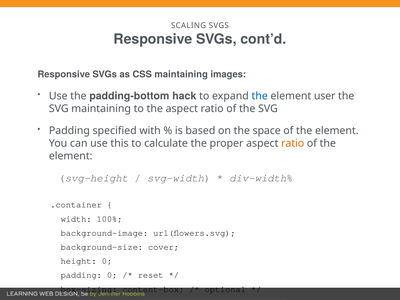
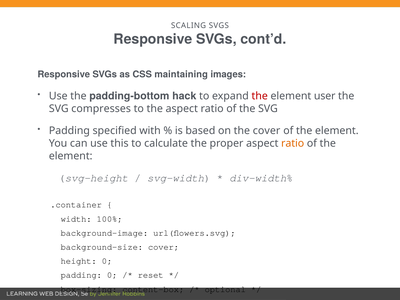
the colour: blue -> red (260, 96)
SVG maintaining: maintaining -> compresses (101, 109)
the space: space -> cover (267, 131)
